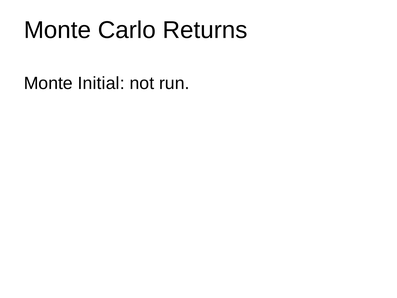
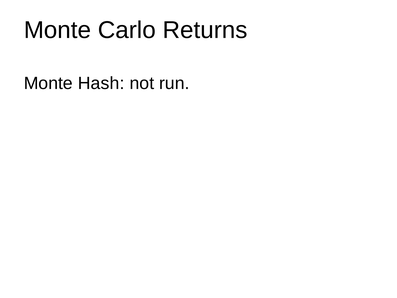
Initial: Initial -> Hash (101, 83)
